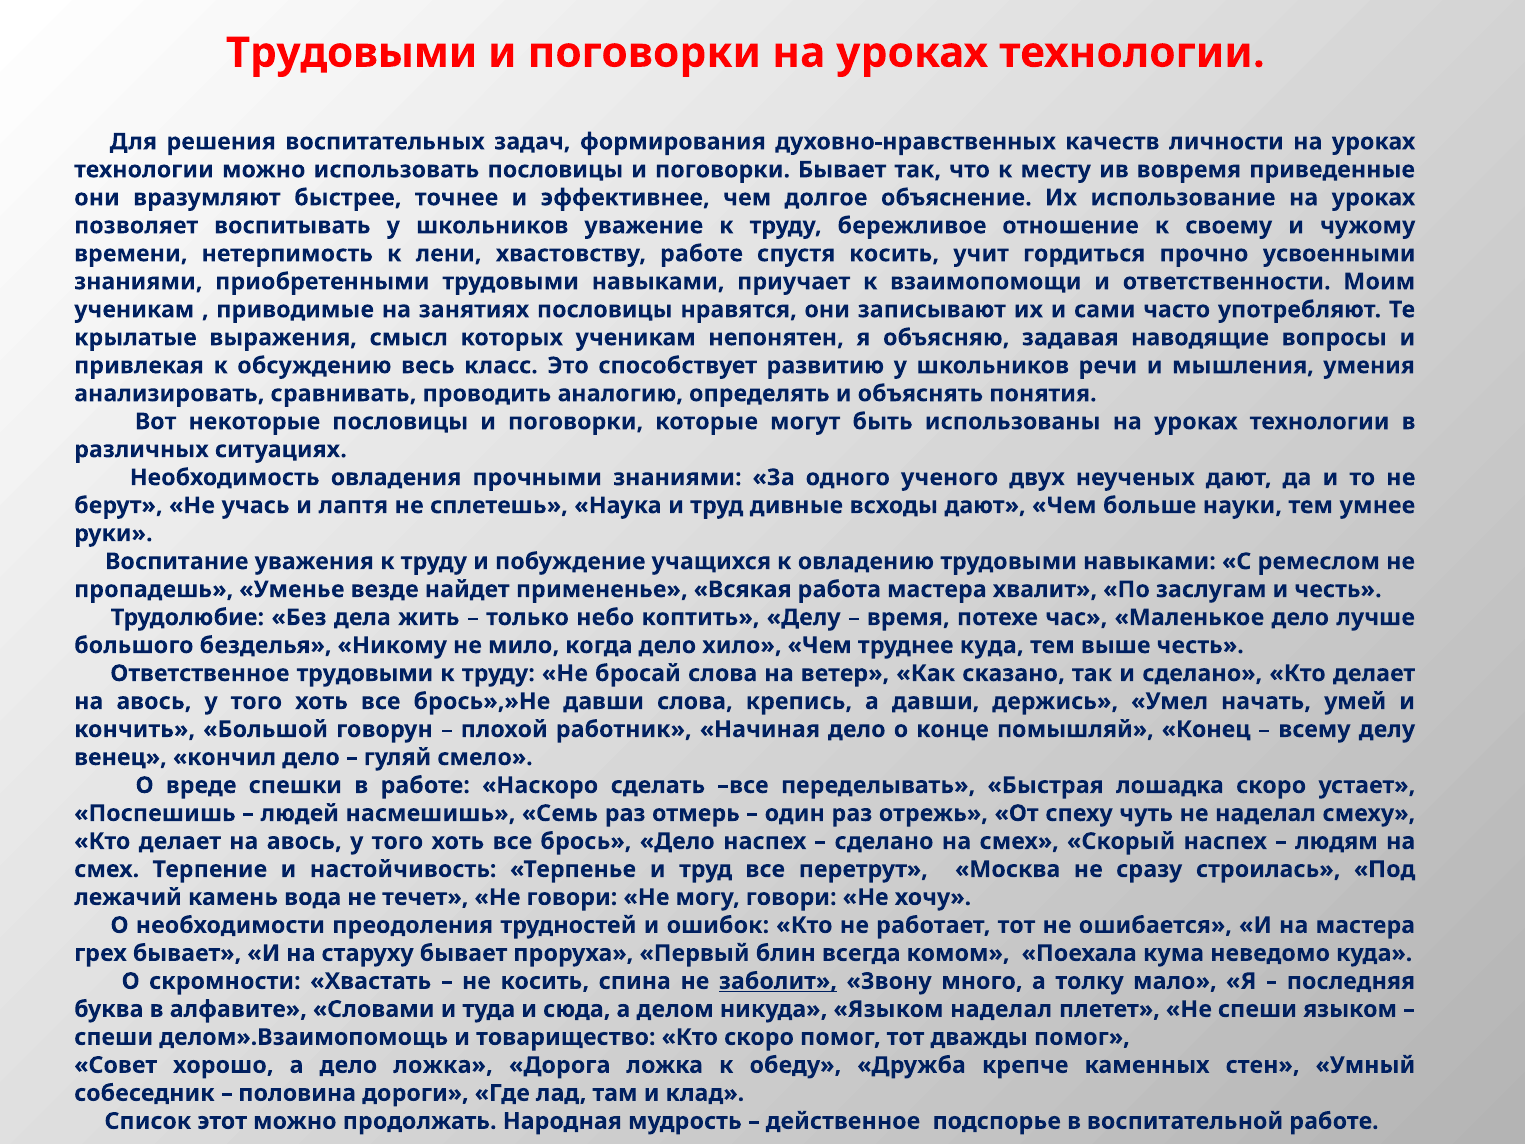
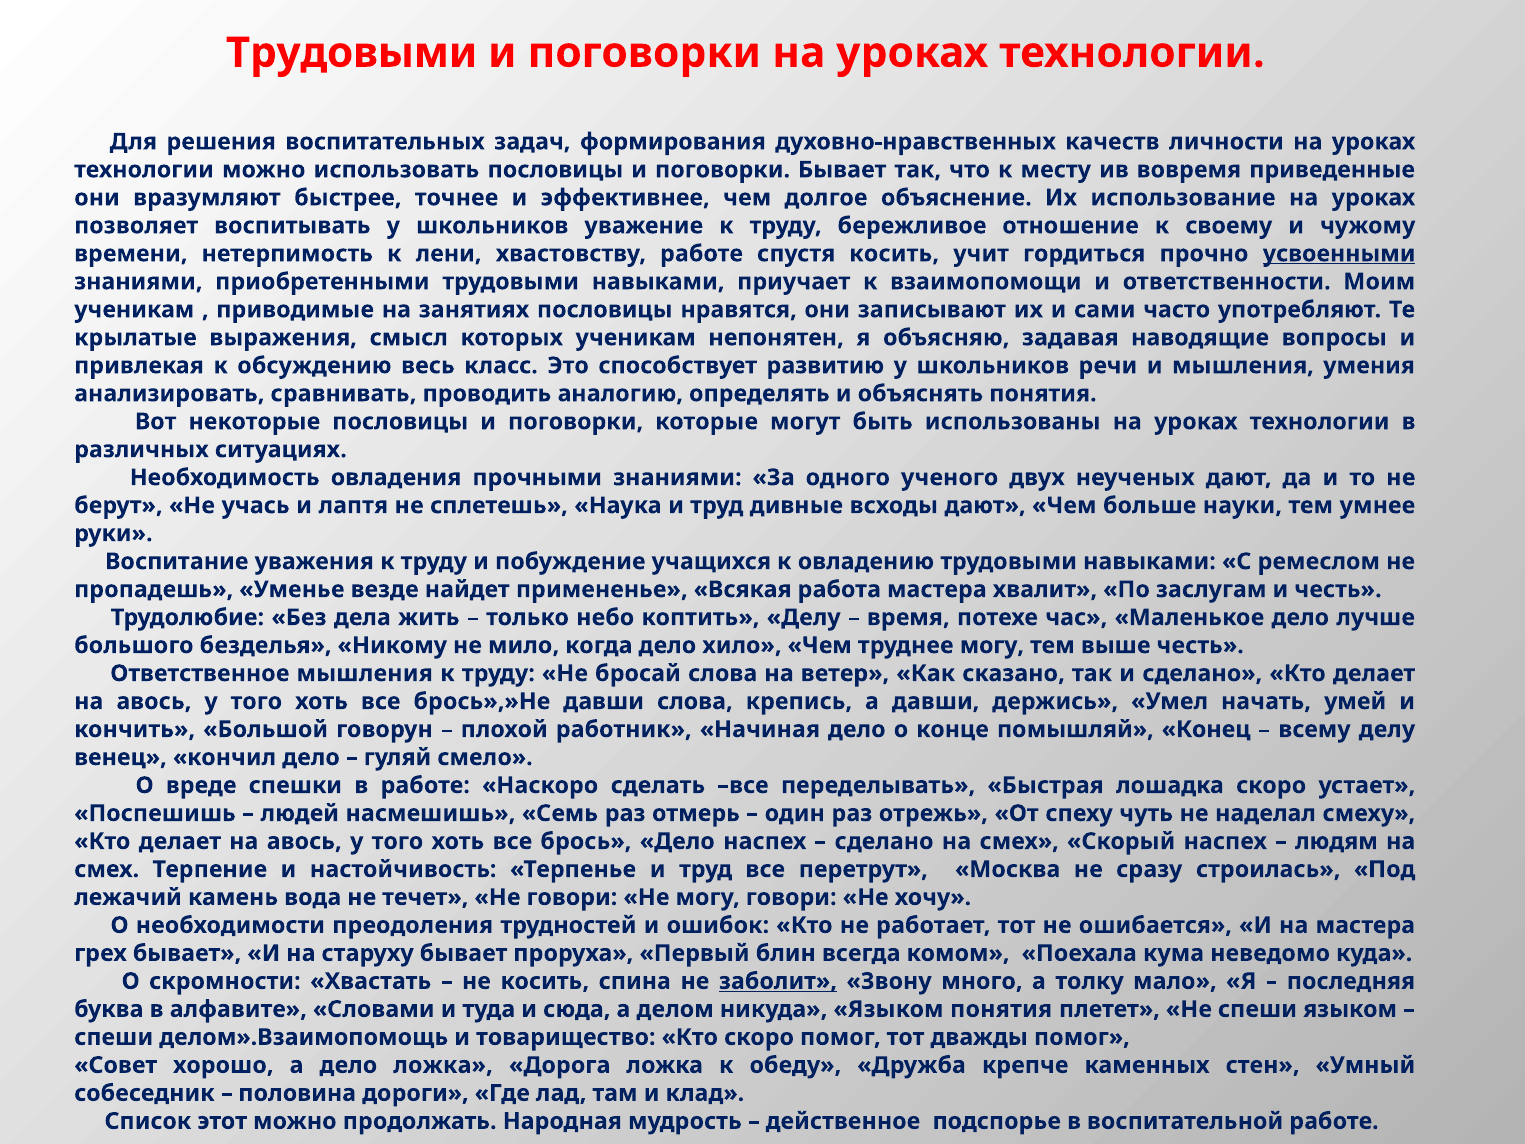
усвоенными underline: none -> present (1339, 254)
труднее куда: куда -> могу (992, 645)
Ответственное трудовыми: трудовыми -> мышления (365, 673)
Языком наделал: наделал -> понятия (1001, 1009)
